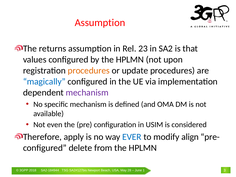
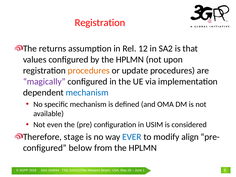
Assumption: Assumption -> Registration (100, 23)
23: 23 -> 12 (143, 49)
magically colour: blue -> purple (44, 82)
mechanism colour: purple -> blue (87, 93)
apply: apply -> stage (74, 137)
delete: delete -> below (80, 148)
